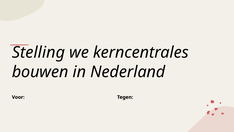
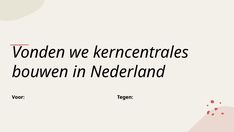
Stelling: Stelling -> Vonden (39, 52)
